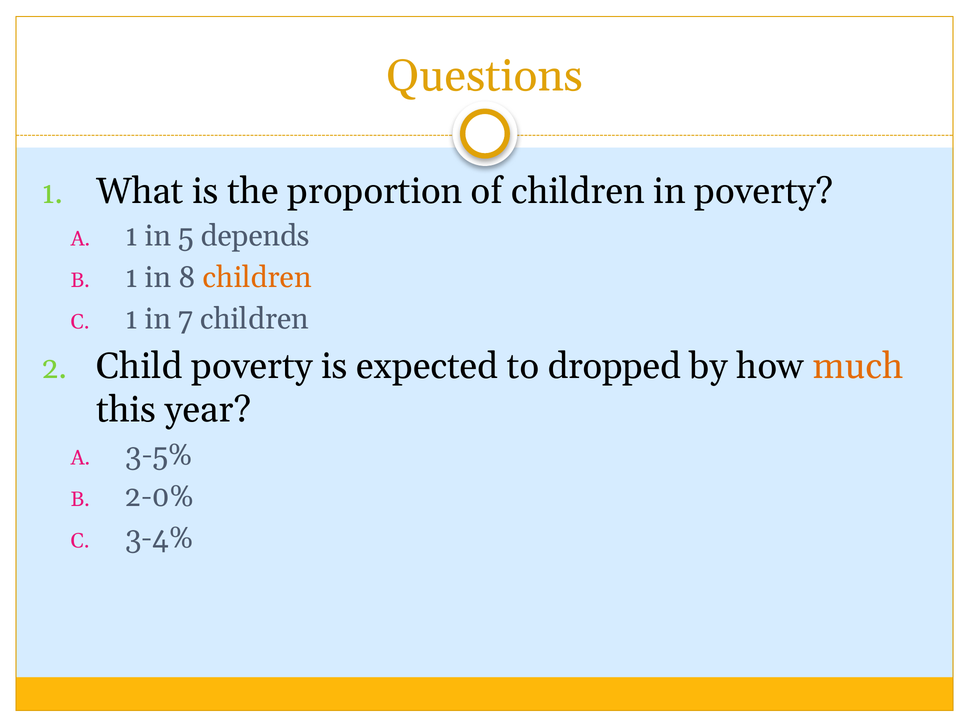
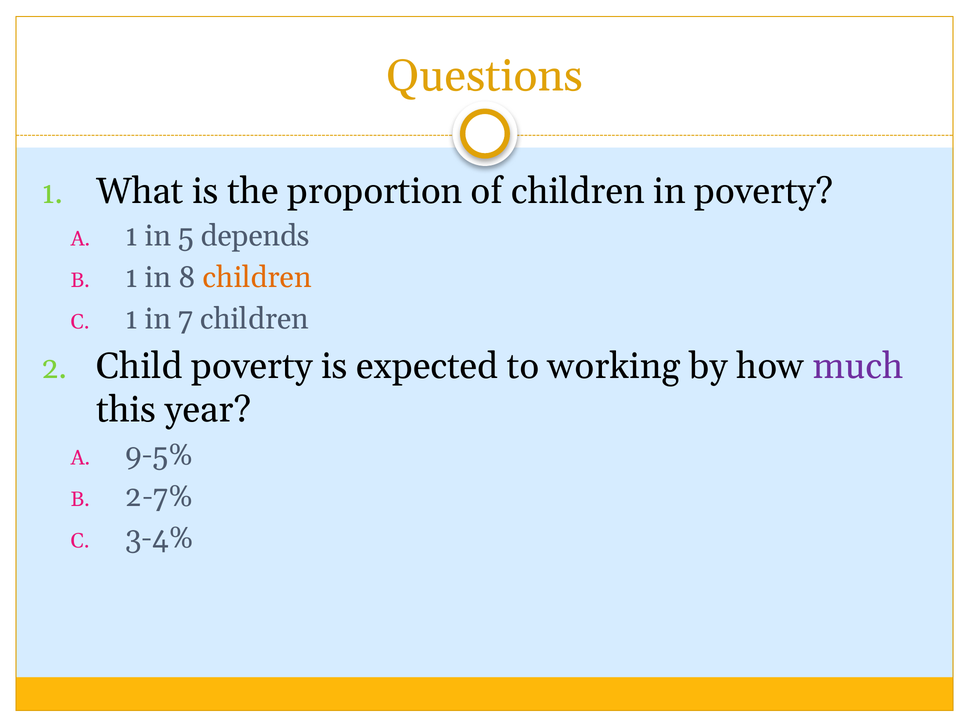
dropped: dropped -> working (614, 367)
much colour: orange -> purple (858, 367)
3-5%: 3-5% -> 9-5% (159, 455)
2-0%: 2-0% -> 2-7% (159, 497)
